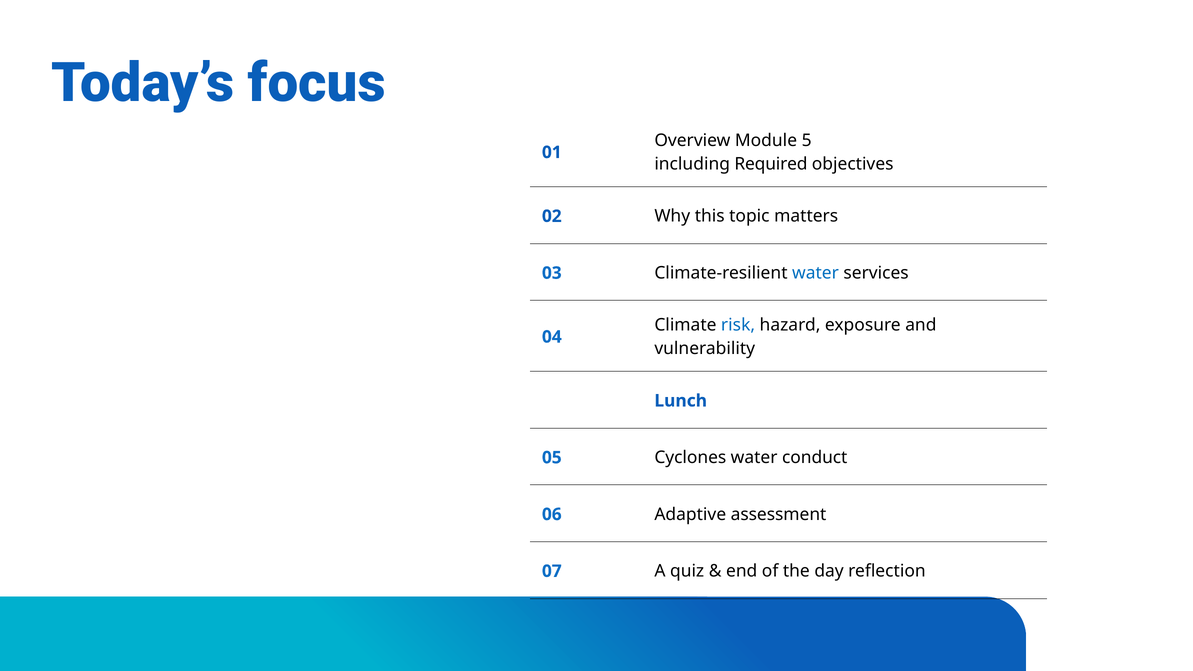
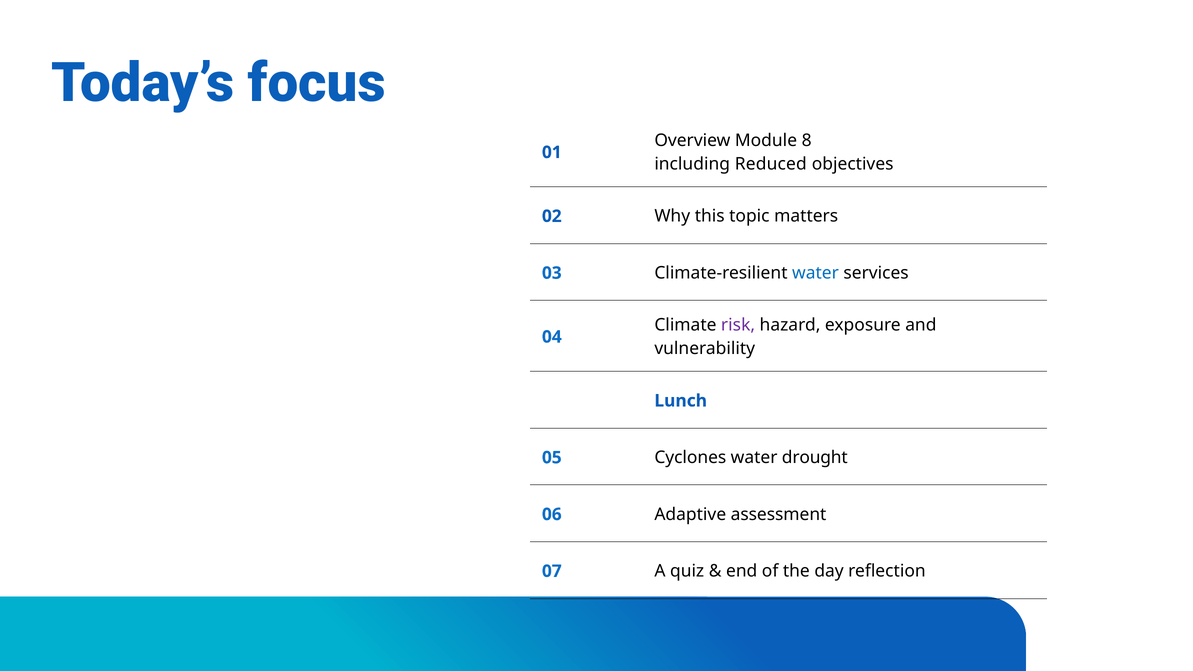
5: 5 -> 8 (807, 141)
Required: Required -> Reduced (771, 164)
risk colour: blue -> purple (738, 325)
conduct: conduct -> drought (815, 458)
